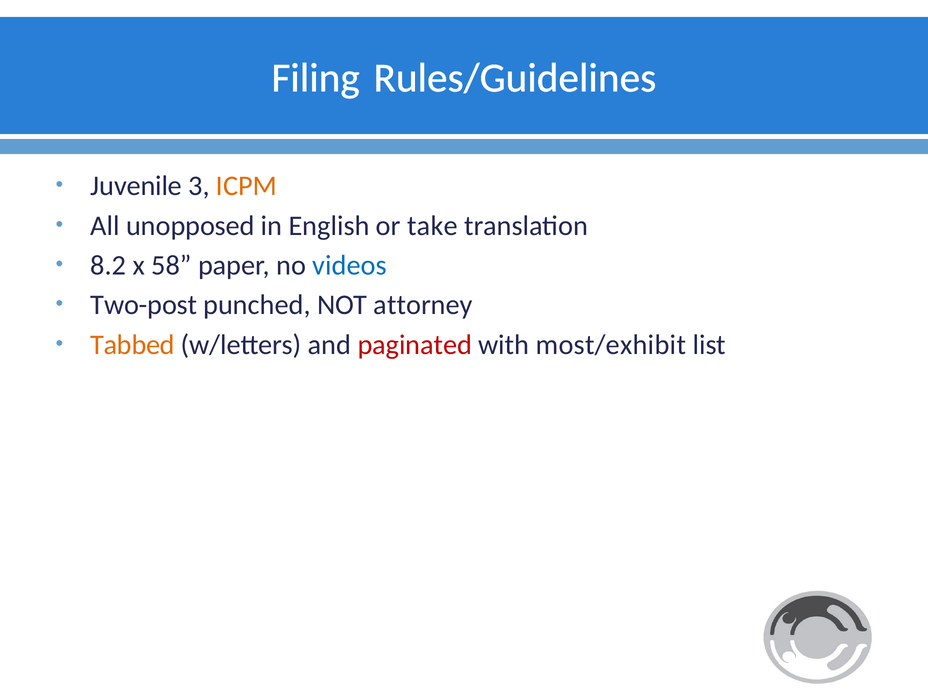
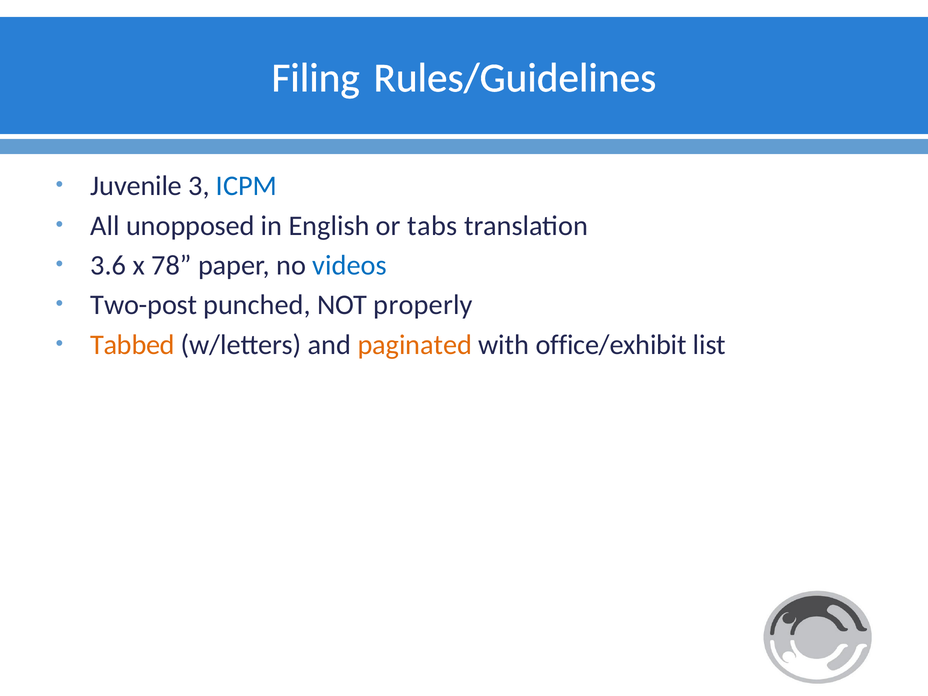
ICPM colour: orange -> blue (246, 186)
take: take -> tabs (432, 226)
8.2: 8.2 -> 3.6 (108, 265)
58: 58 -> 78 (171, 265)
attorney: attorney -> properly (423, 305)
paginated colour: red -> orange (415, 345)
most/exhibit: most/exhibit -> office/exhibit (611, 345)
